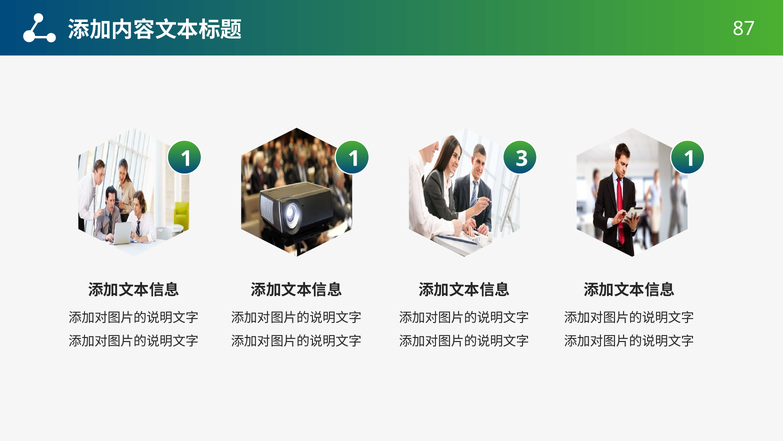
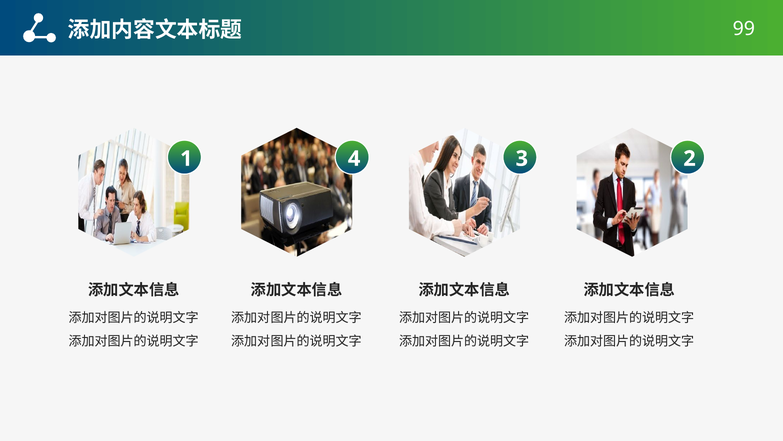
87: 87 -> 99 (744, 29)
1 1: 1 -> 4 (354, 158)
3 1: 1 -> 2 (690, 158)
